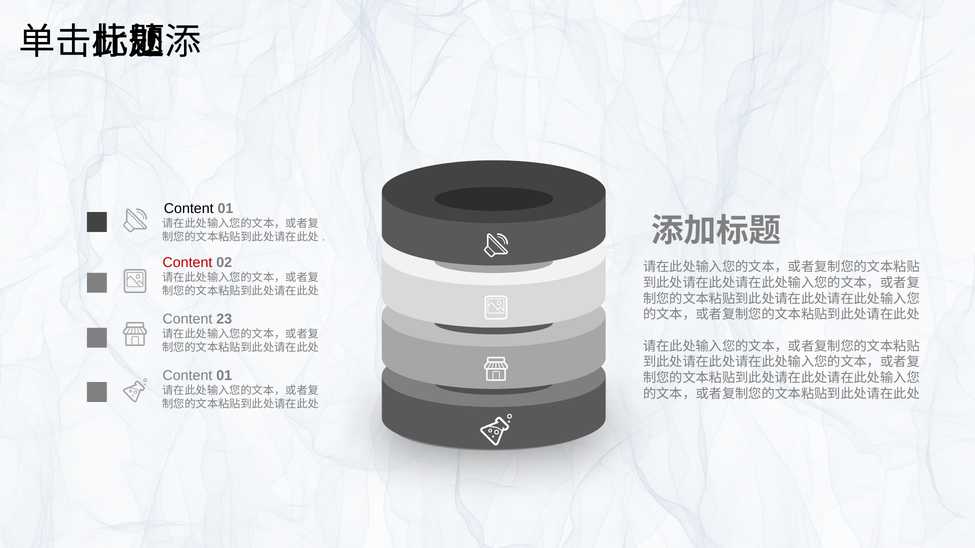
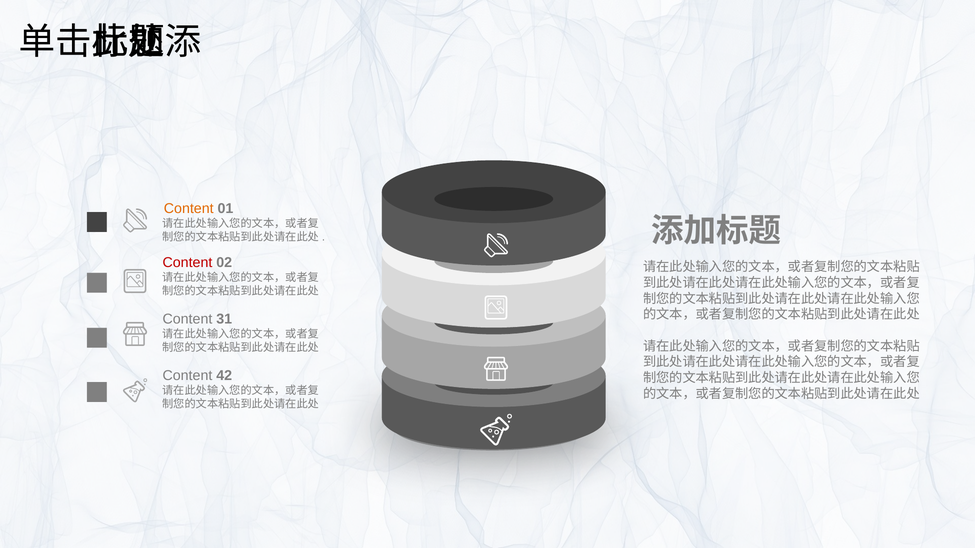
Content colour: black -> orange (189, 209)
23: 23 -> 31 (224, 319)
01: 01 -> 42 (224, 376)
